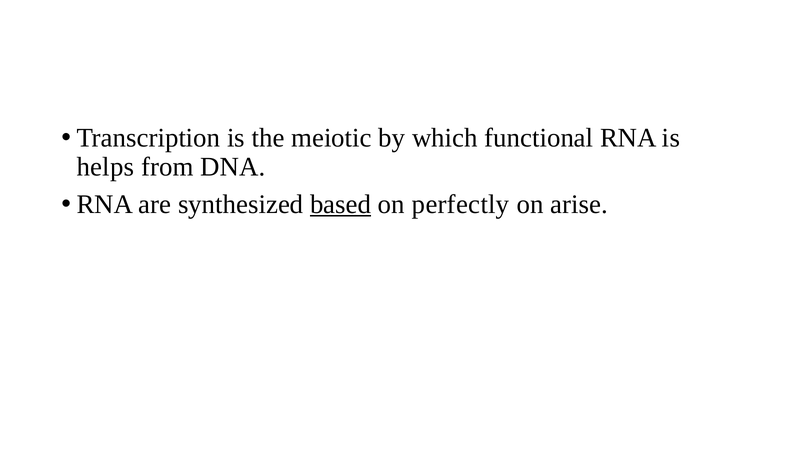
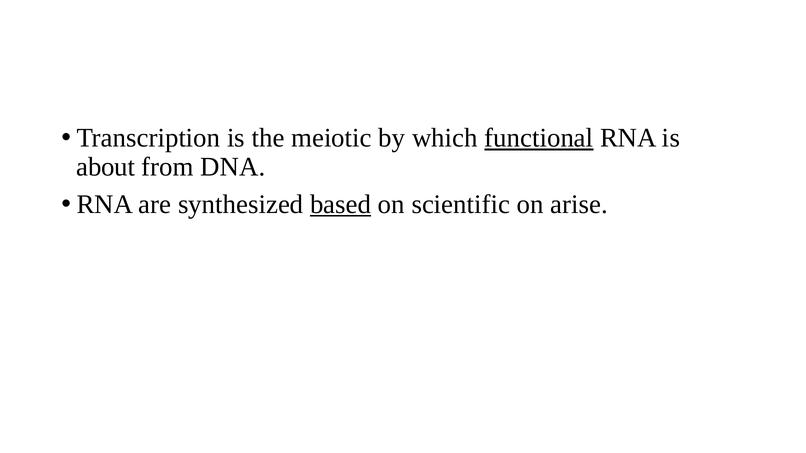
functional underline: none -> present (539, 138)
helps: helps -> about (106, 167)
perfectly: perfectly -> scientific (461, 205)
